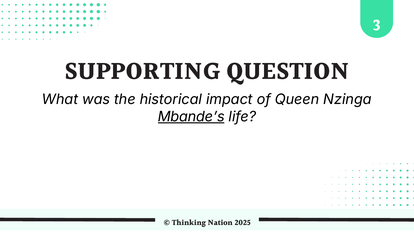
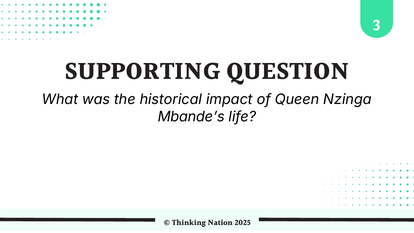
Mbande’s underline: present -> none (191, 117)
